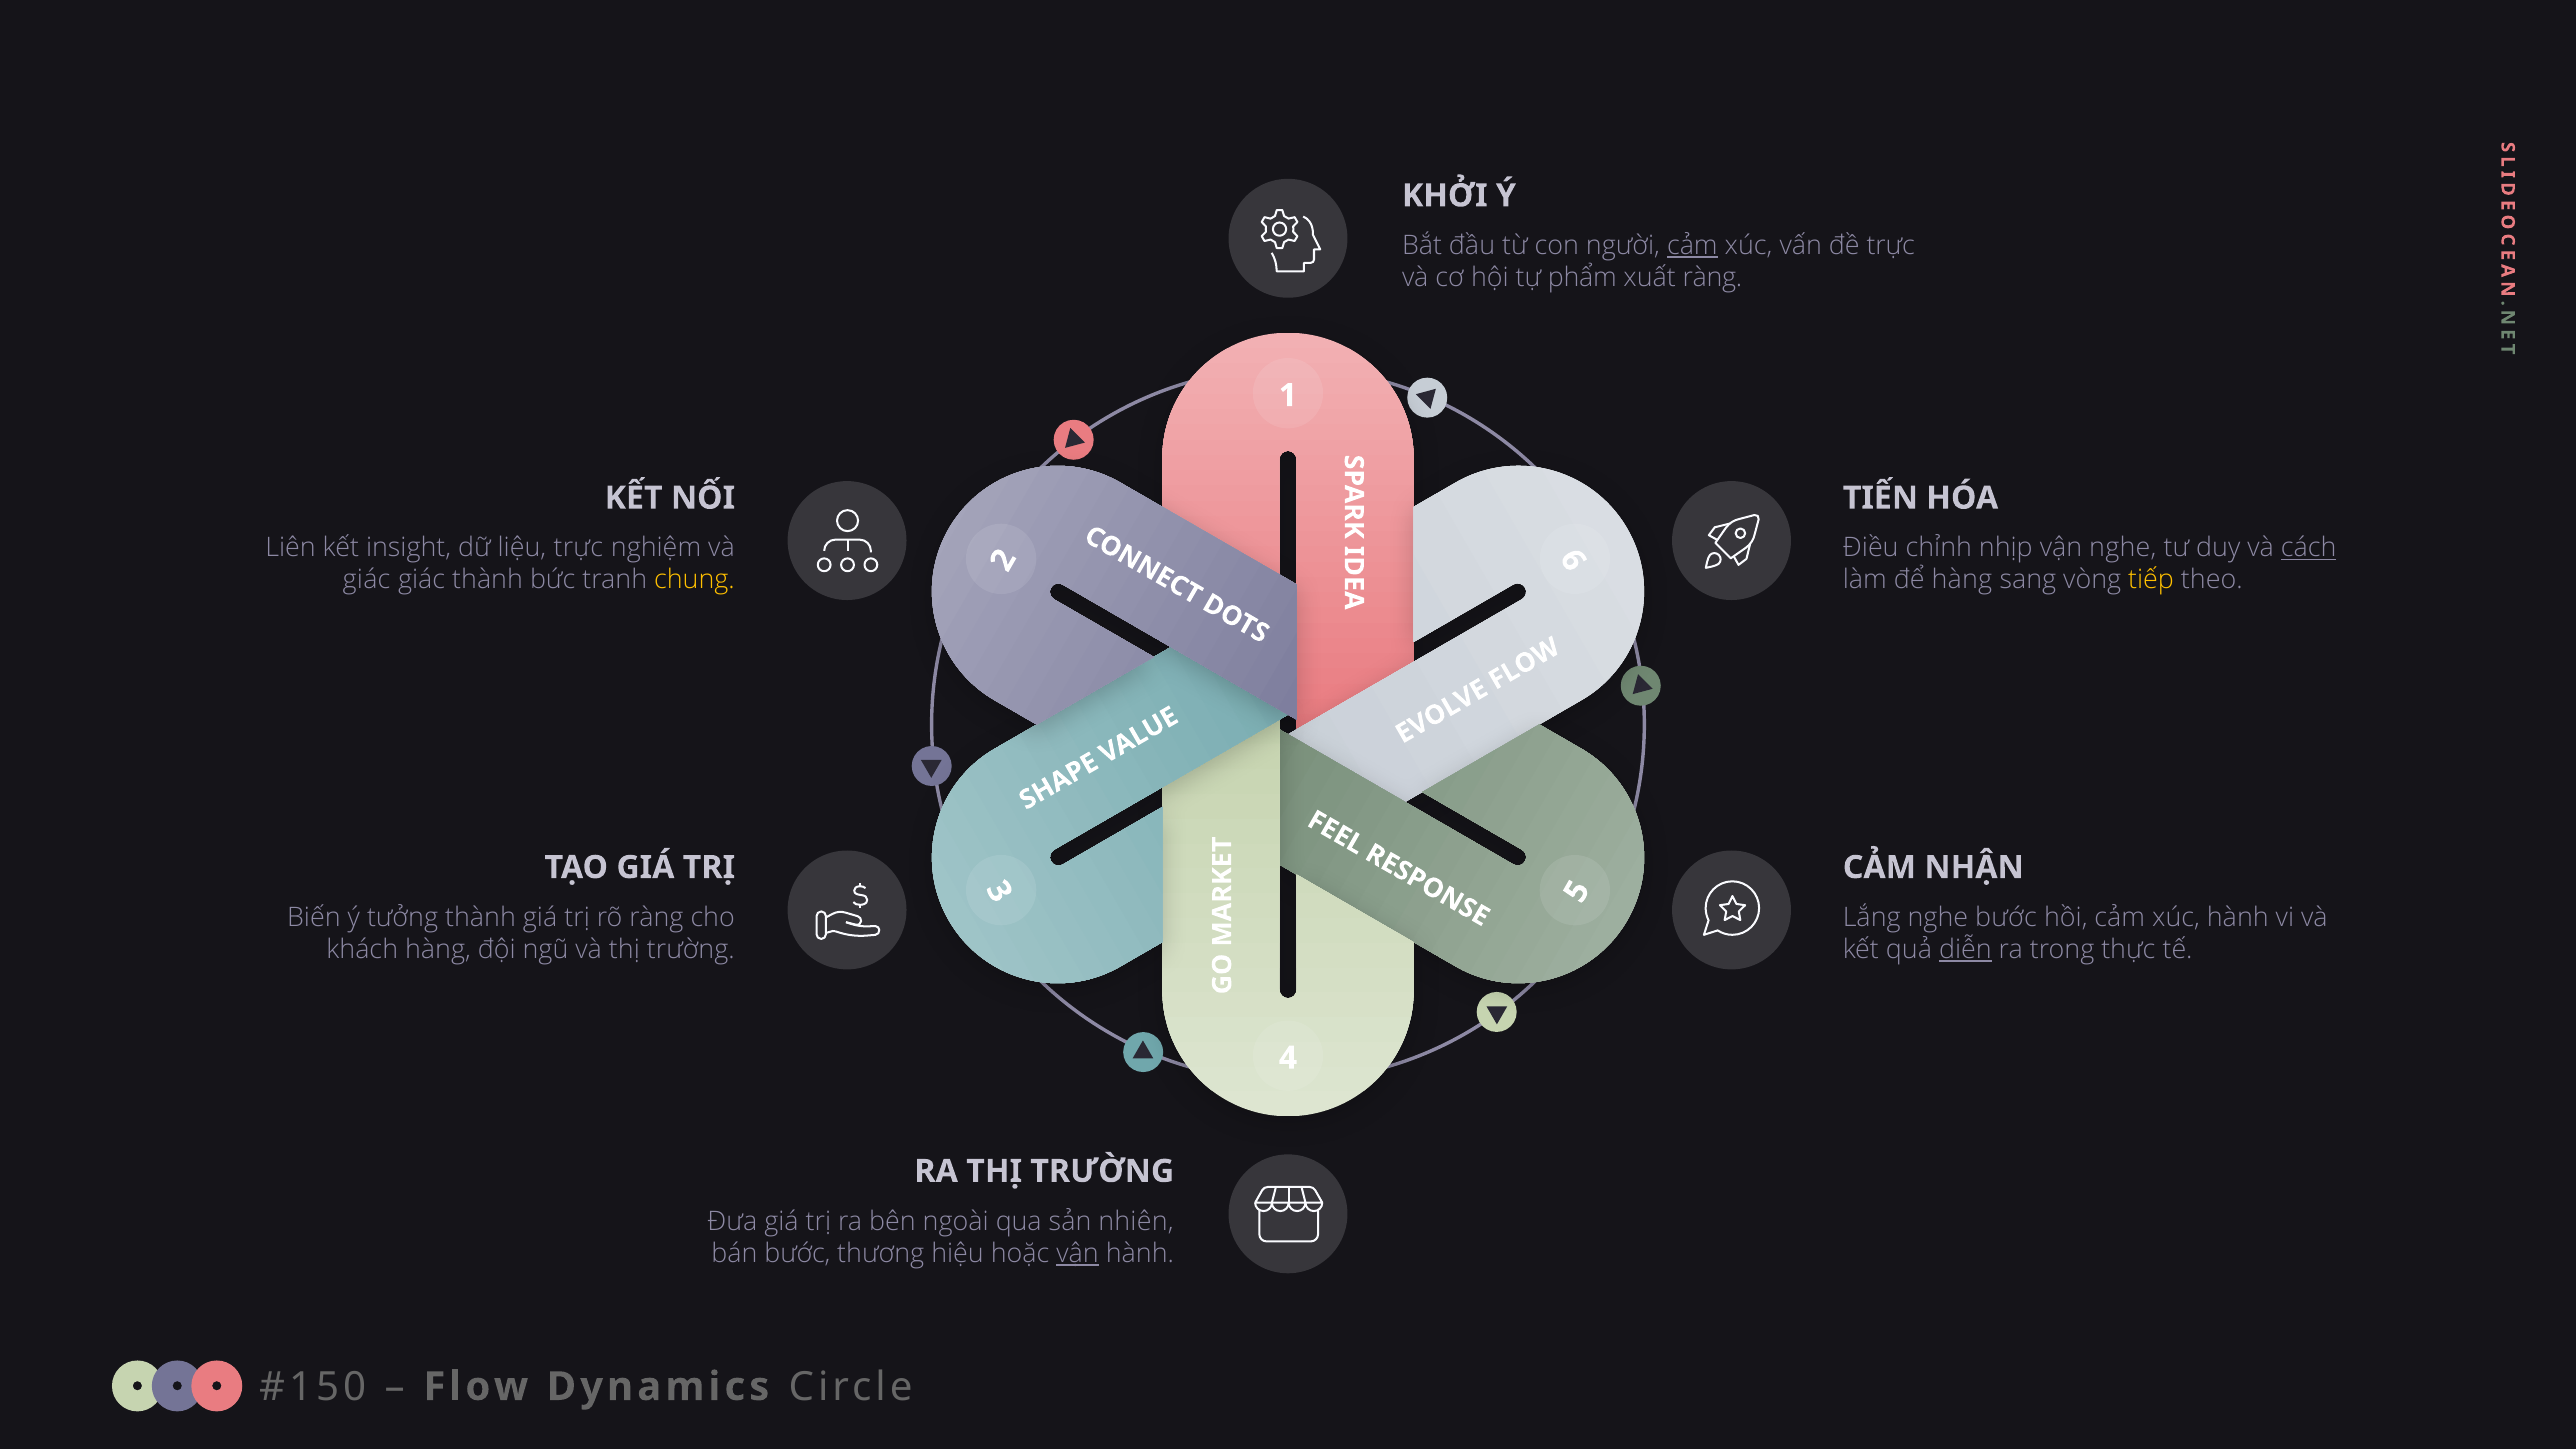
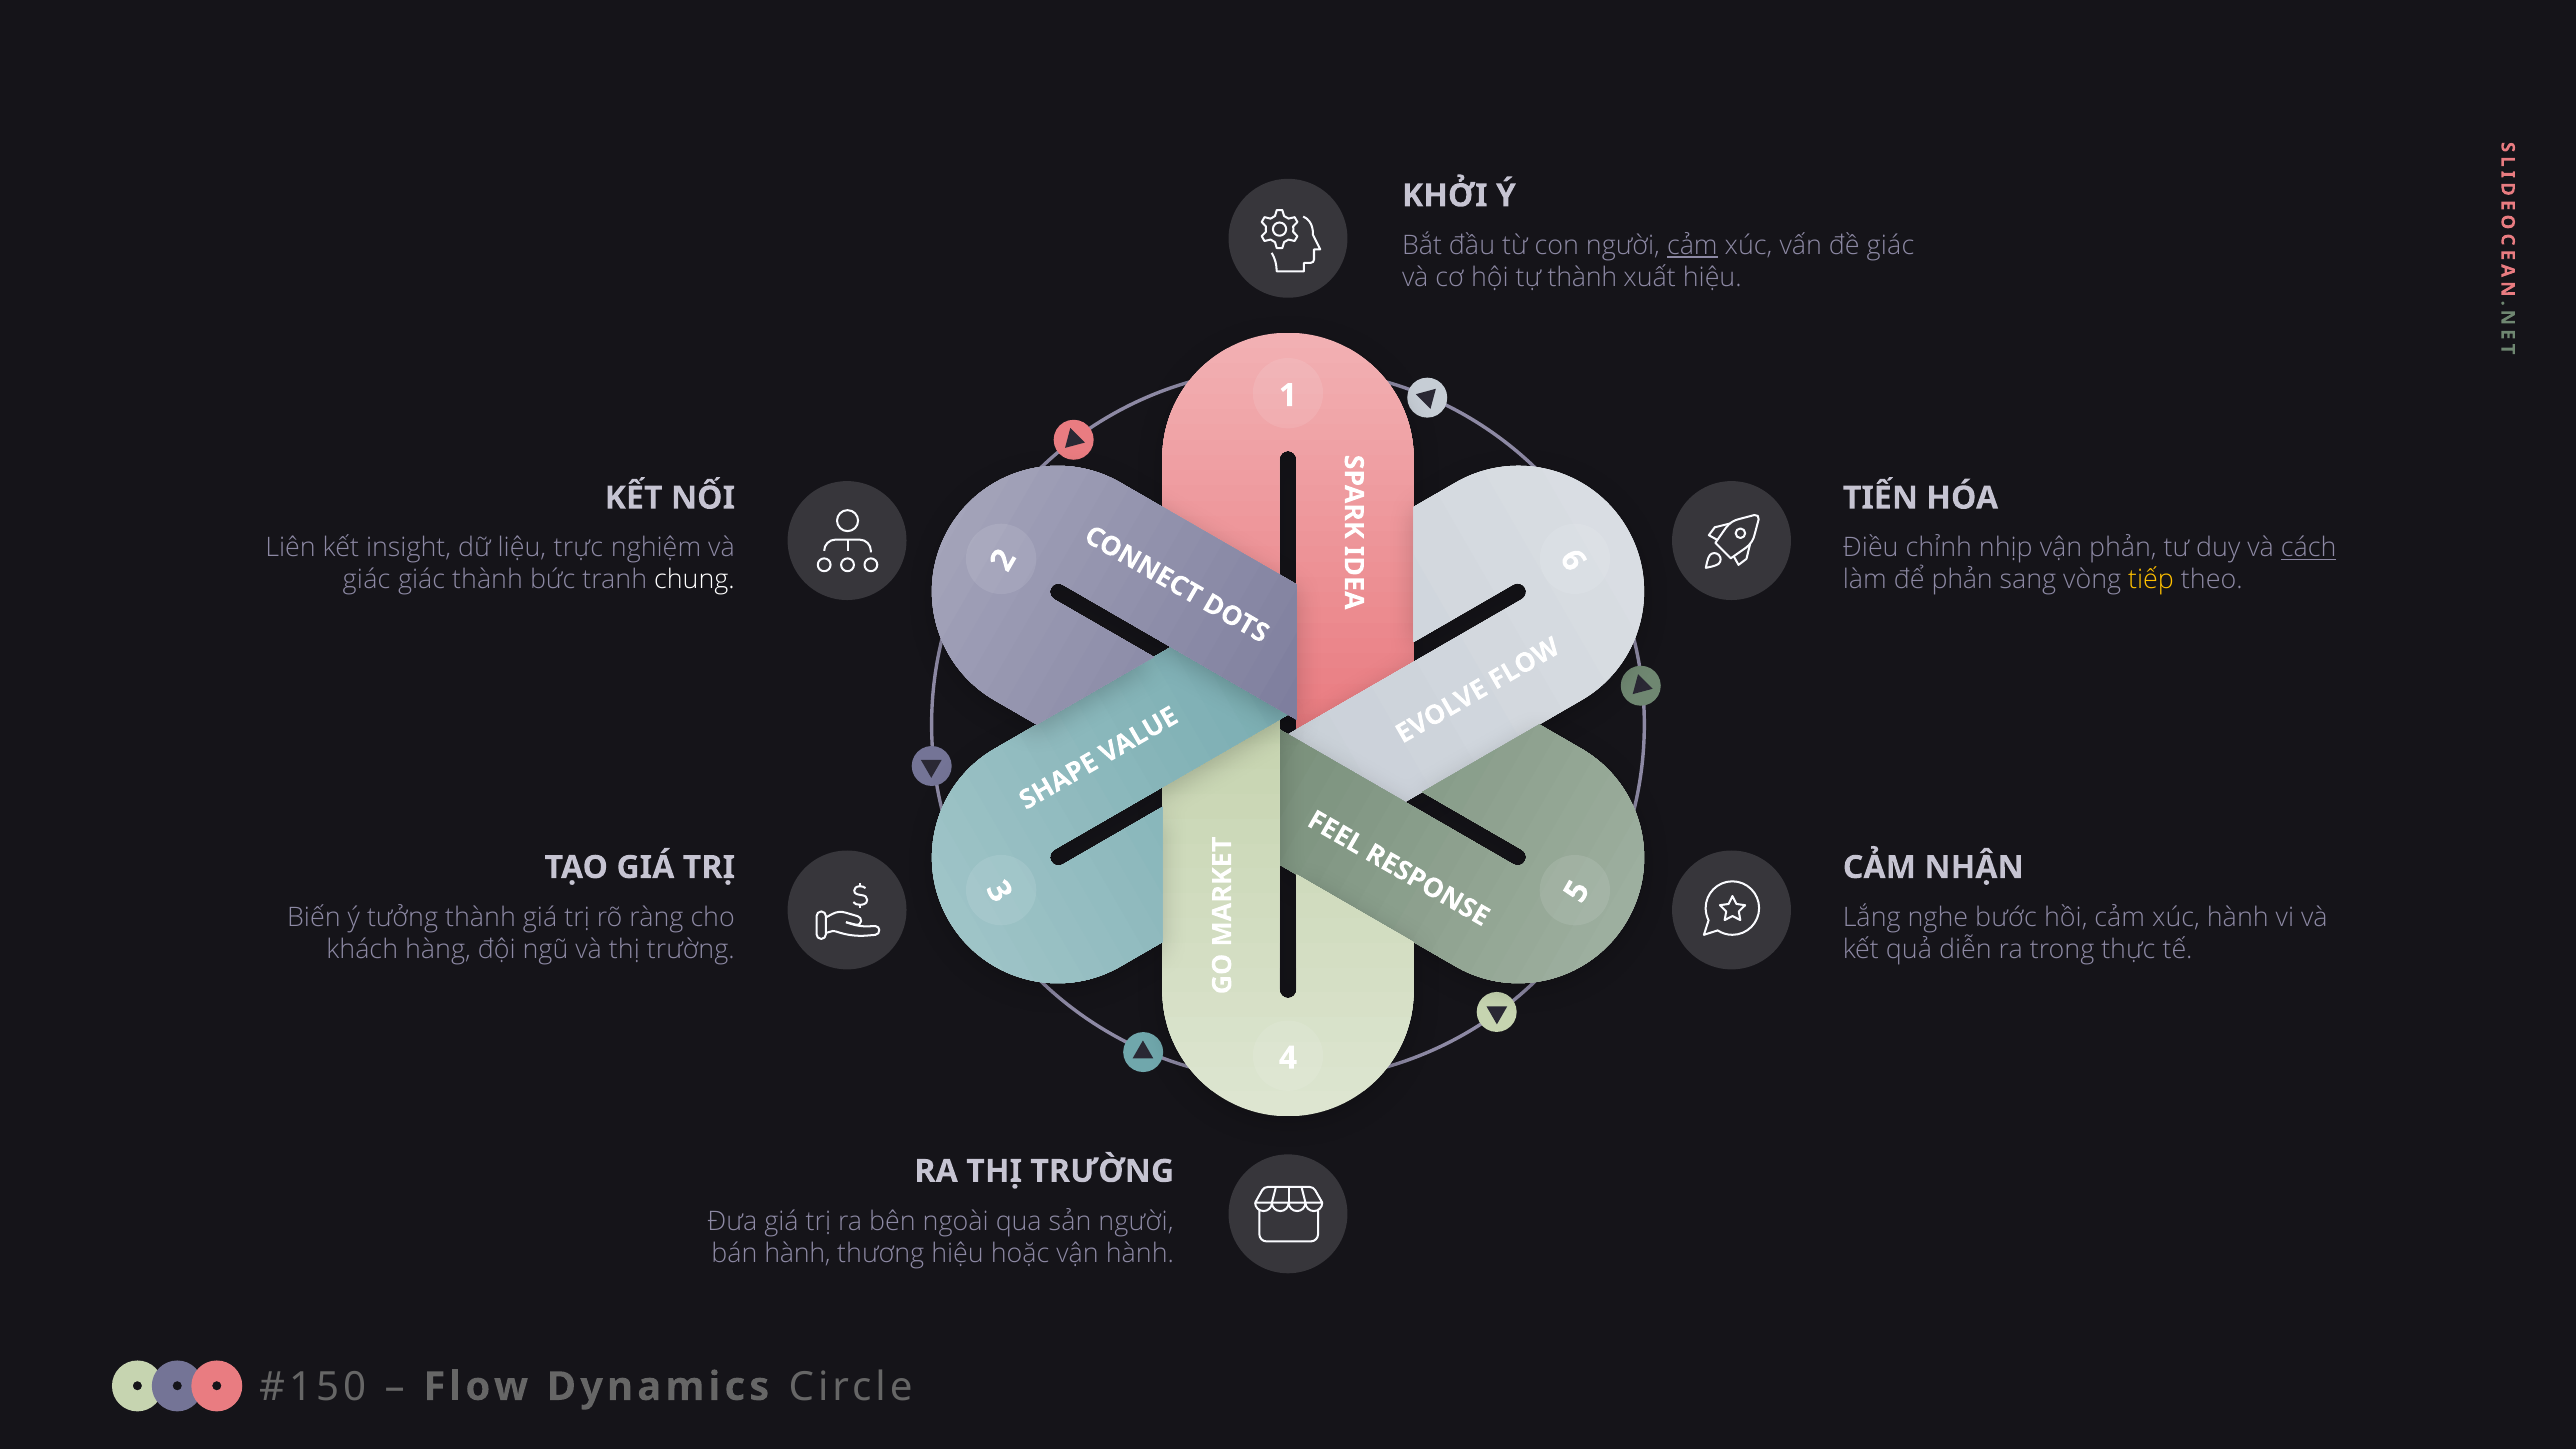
đề trực: trực -> giác (1891, 246)
tự phẩm: phẩm -> thành (1582, 278)
xuất ràng: ràng -> hiệu (1712, 278)
vận nghe: nghe -> phản (2123, 548)
chung colour: yellow -> white (694, 580)
để hàng: hàng -> phản (1962, 580)
diễn underline: present -> none (1965, 950)
sản nhiên: nhiên -> người (1136, 1221)
bán bước: bước -> hành (797, 1253)
vận underline: present -> none (1078, 1253)
